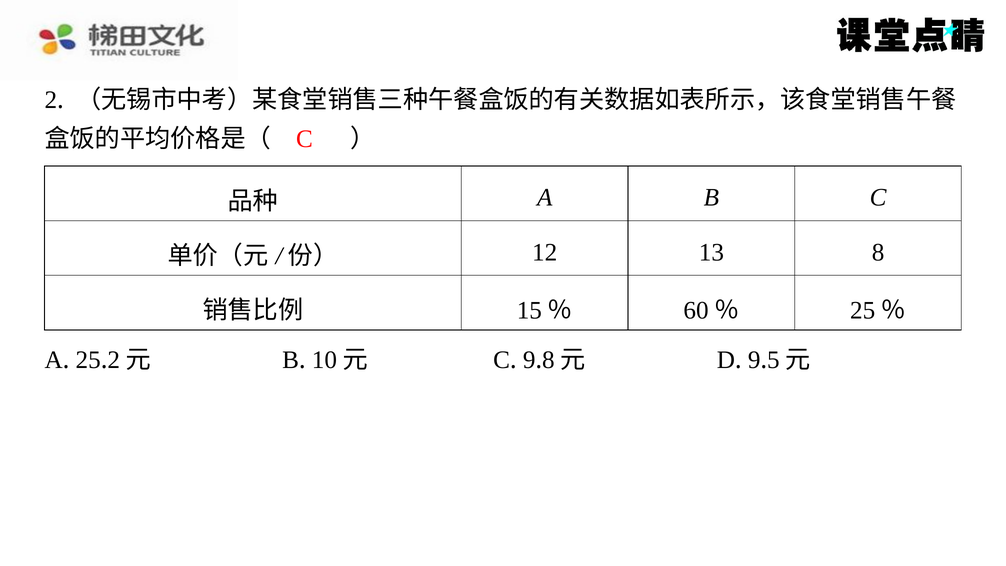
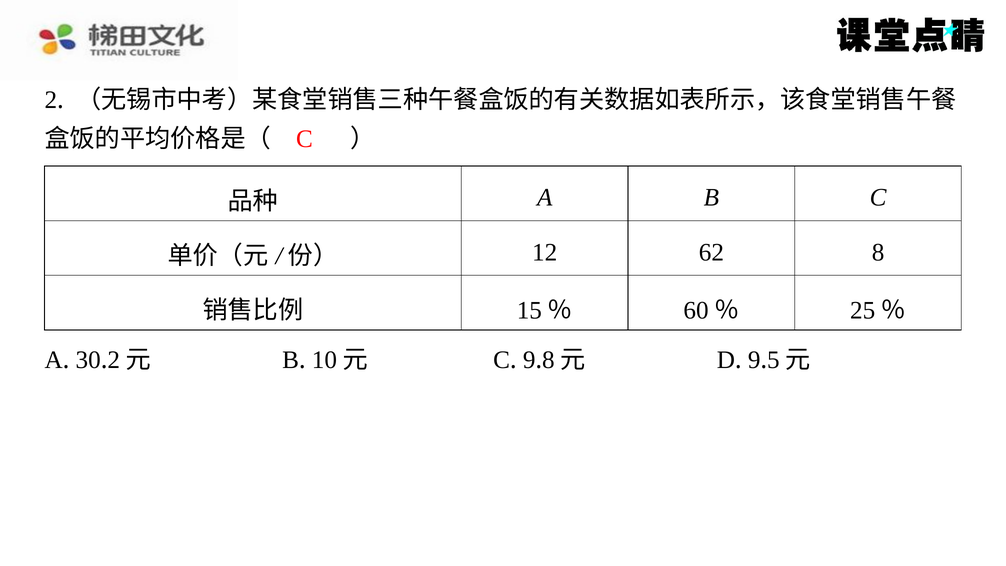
13: 13 -> 62 (711, 252)
25: 25 -> 30 (88, 360)
